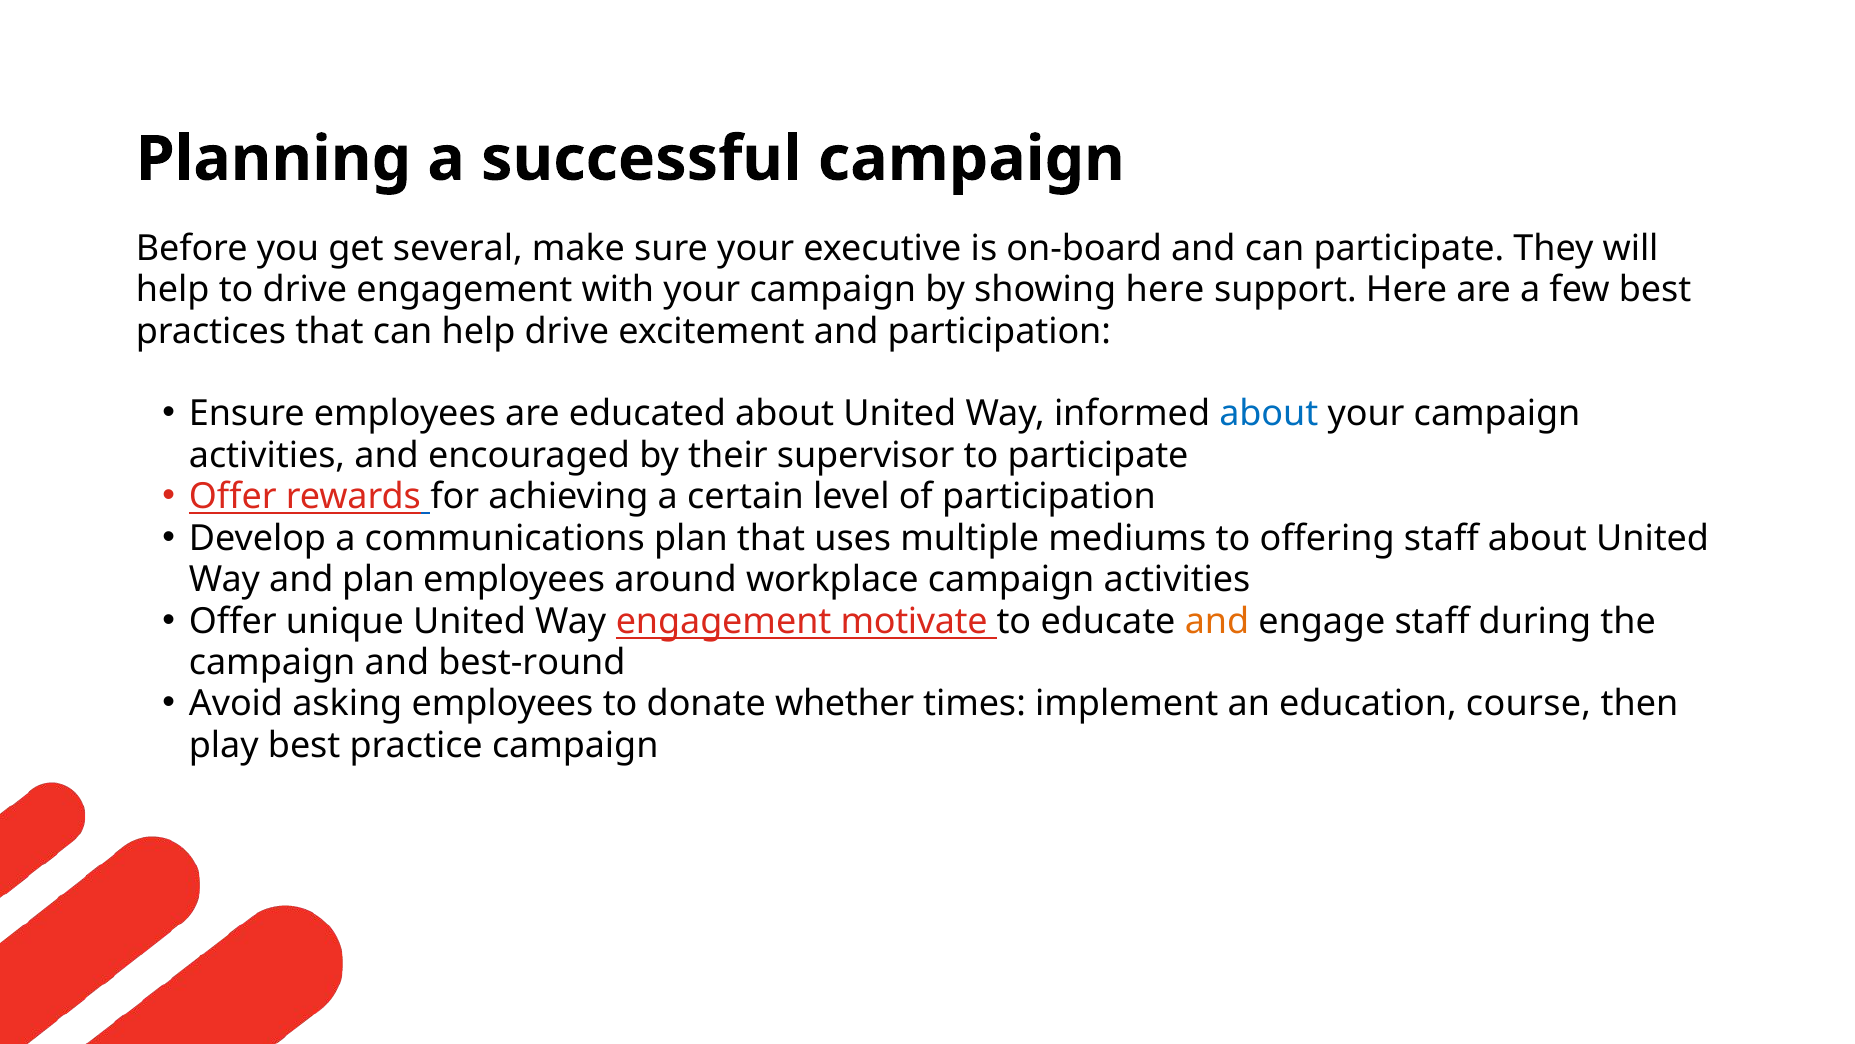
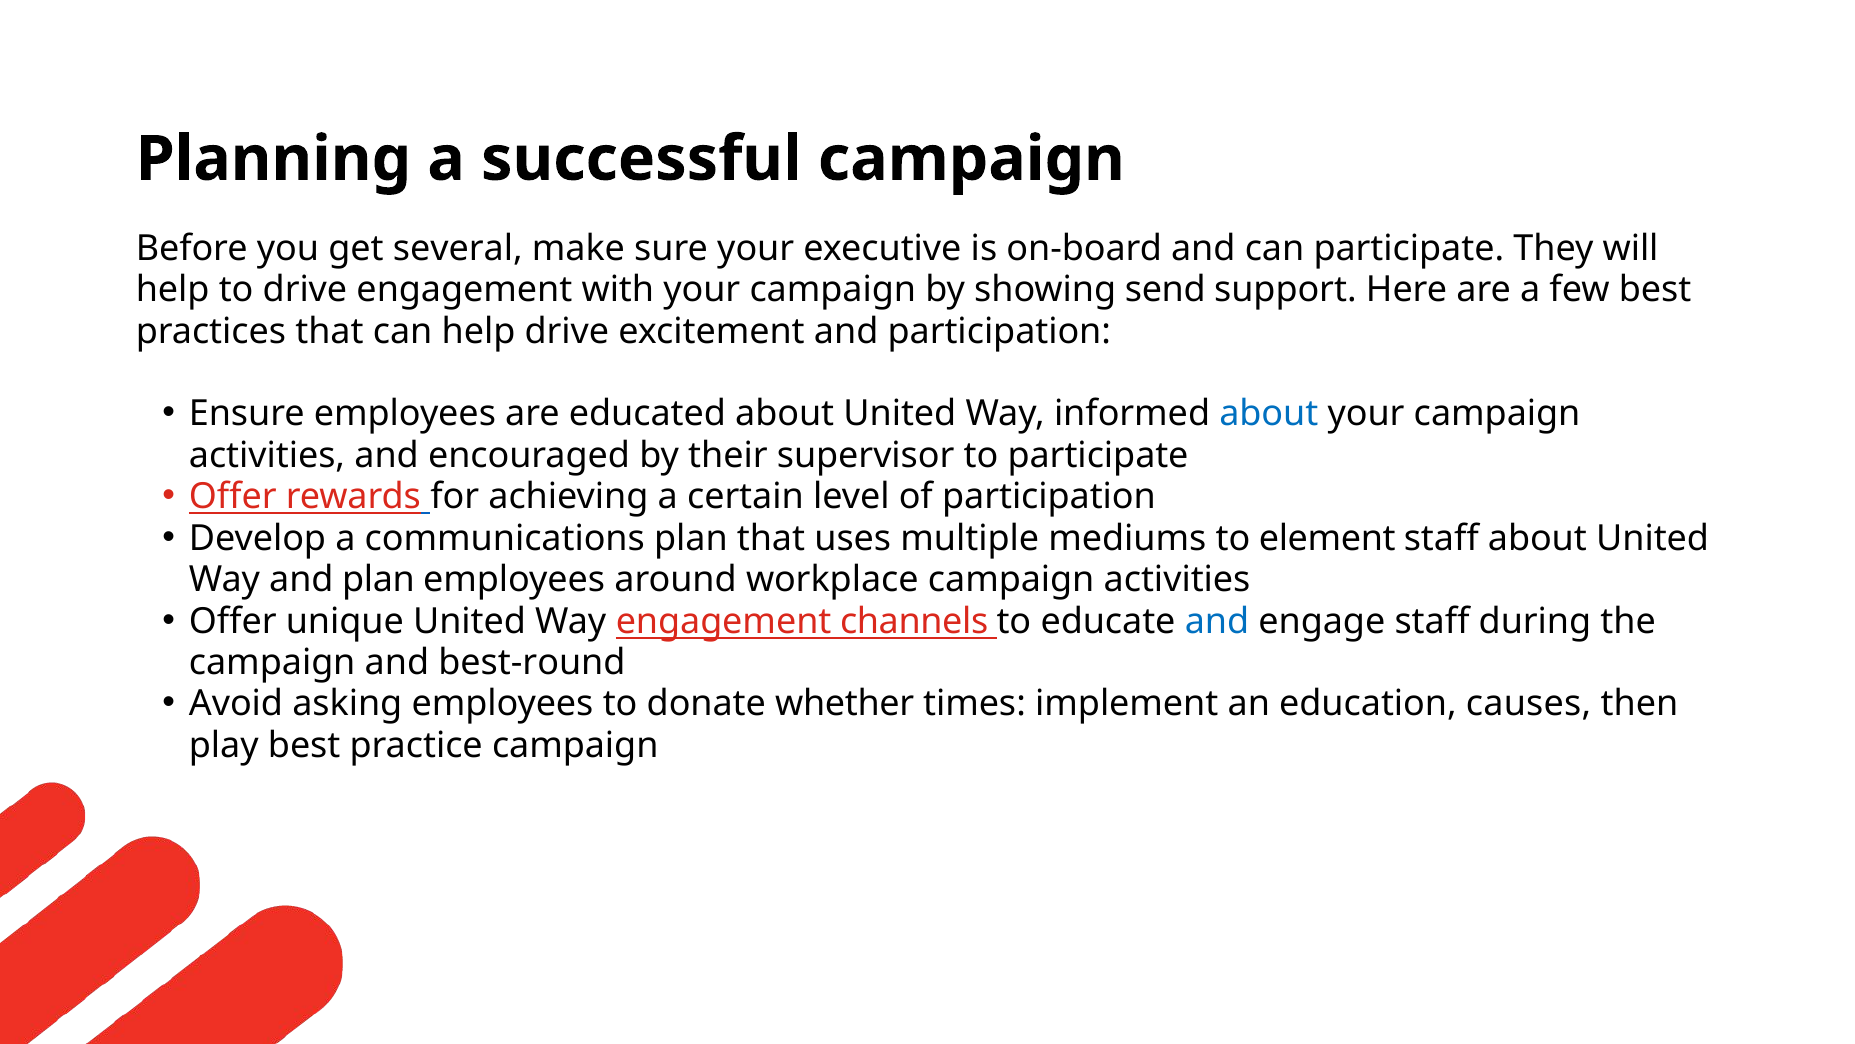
showing here: here -> send (1165, 290)
offering: offering -> element (1327, 538)
motivate: motivate -> channels (914, 621)
and colour: orange -> blue (1217, 621)
course: course -> causes (1529, 704)
